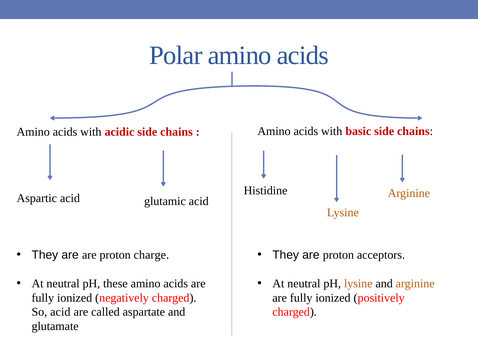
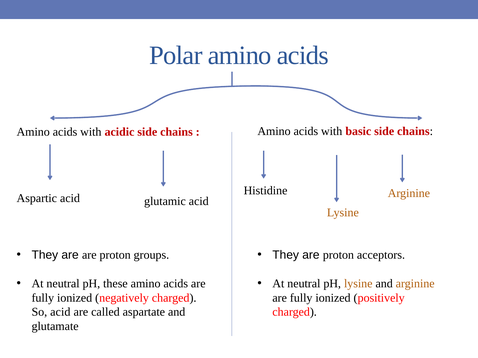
charge: charge -> groups (151, 255)
